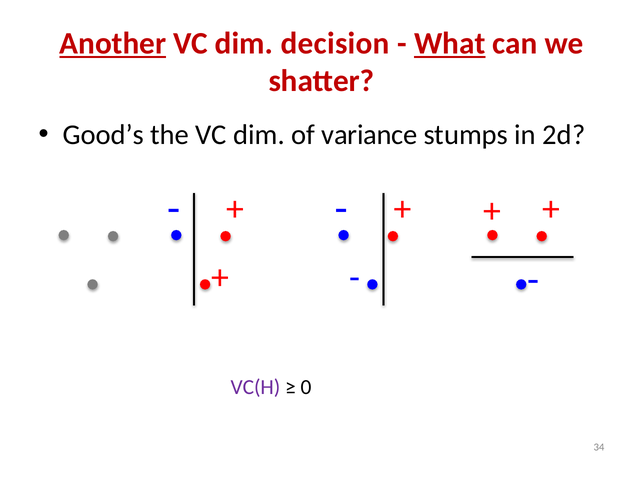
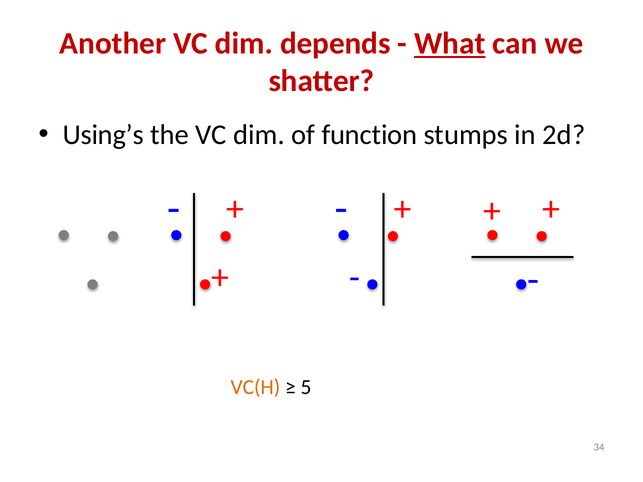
Another underline: present -> none (113, 43)
decision: decision -> depends (335, 43)
Good’s: Good’s -> Using’s (103, 135)
variance: variance -> function (369, 135)
VC(H colour: purple -> orange (255, 387)
0: 0 -> 5 (306, 387)
